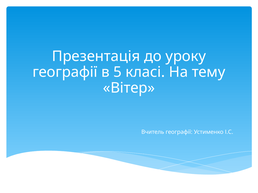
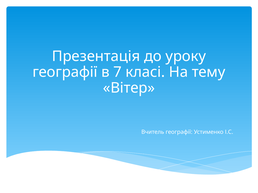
5: 5 -> 7 (118, 72)
